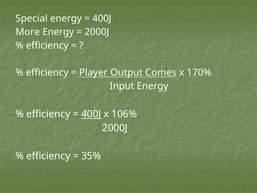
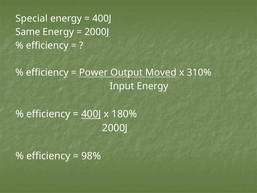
More: More -> Same (28, 32)
Player: Player -> Power (93, 72)
Comes: Comes -> Moved (161, 72)
170%: 170% -> 310% (199, 72)
106%: 106% -> 180% (124, 114)
35%: 35% -> 98% (91, 156)
